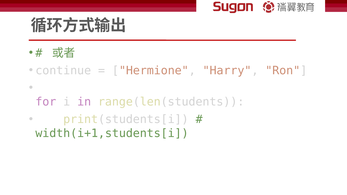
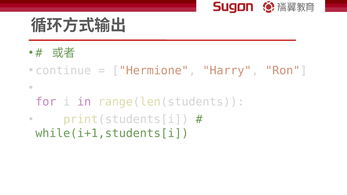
width(i+1,students[i: width(i+1,students[i -> while(i+1,students[i (112, 133)
